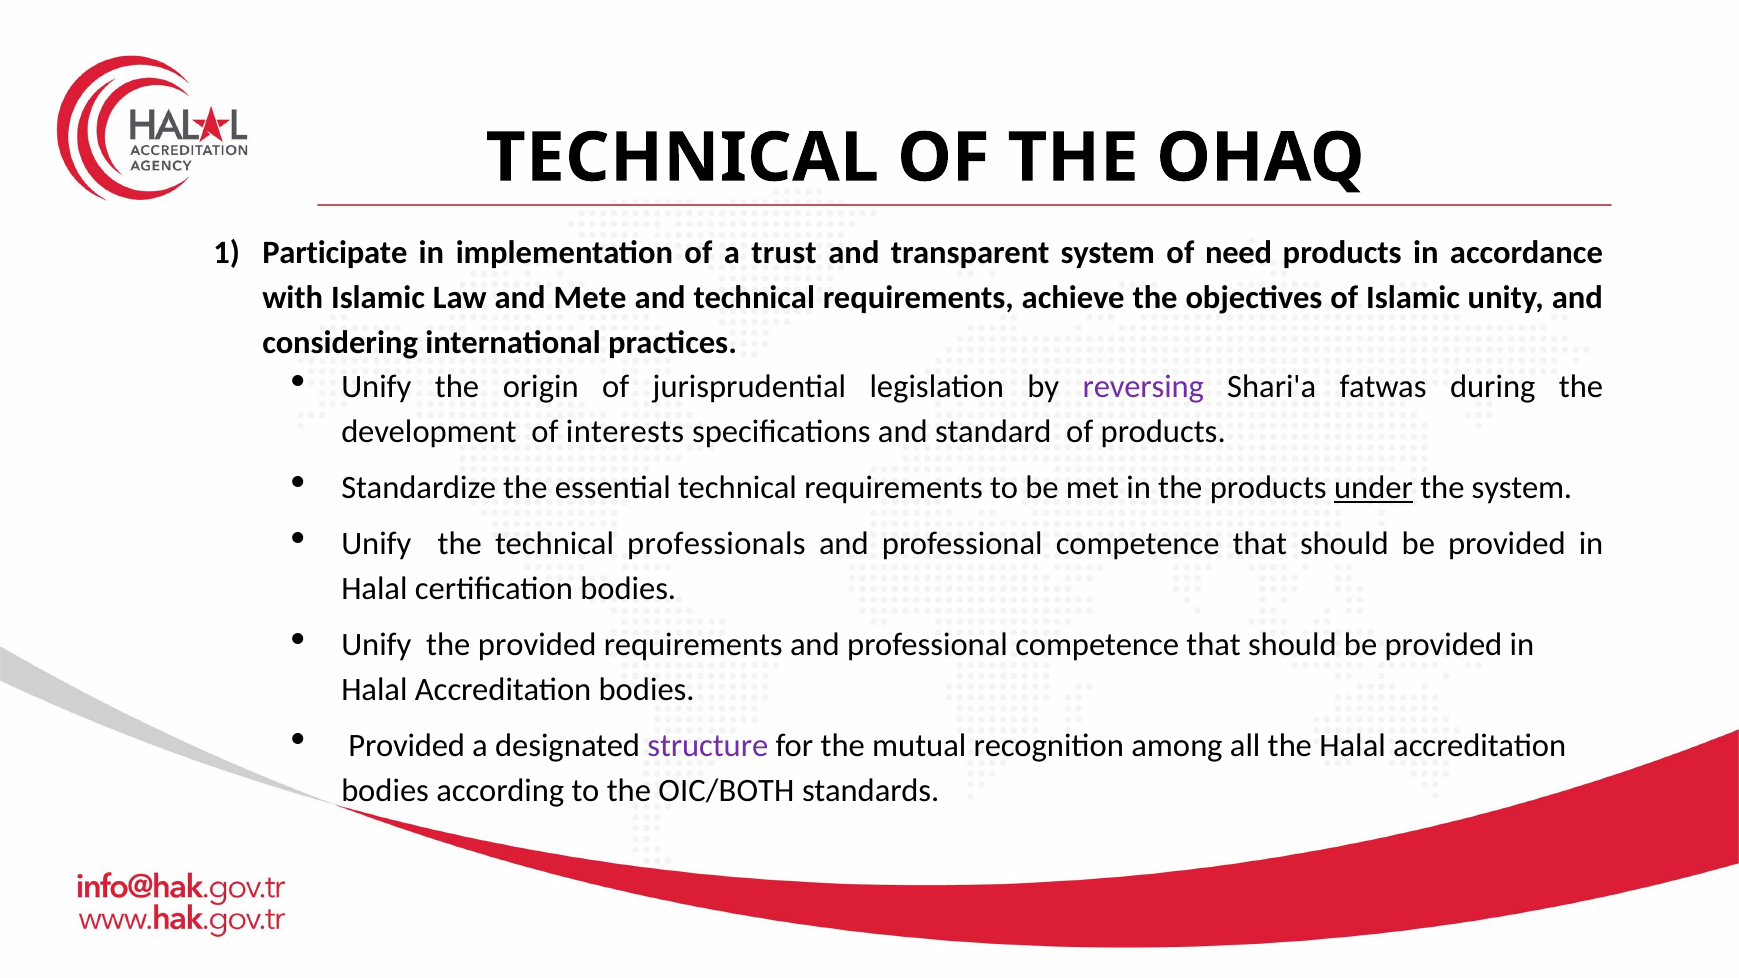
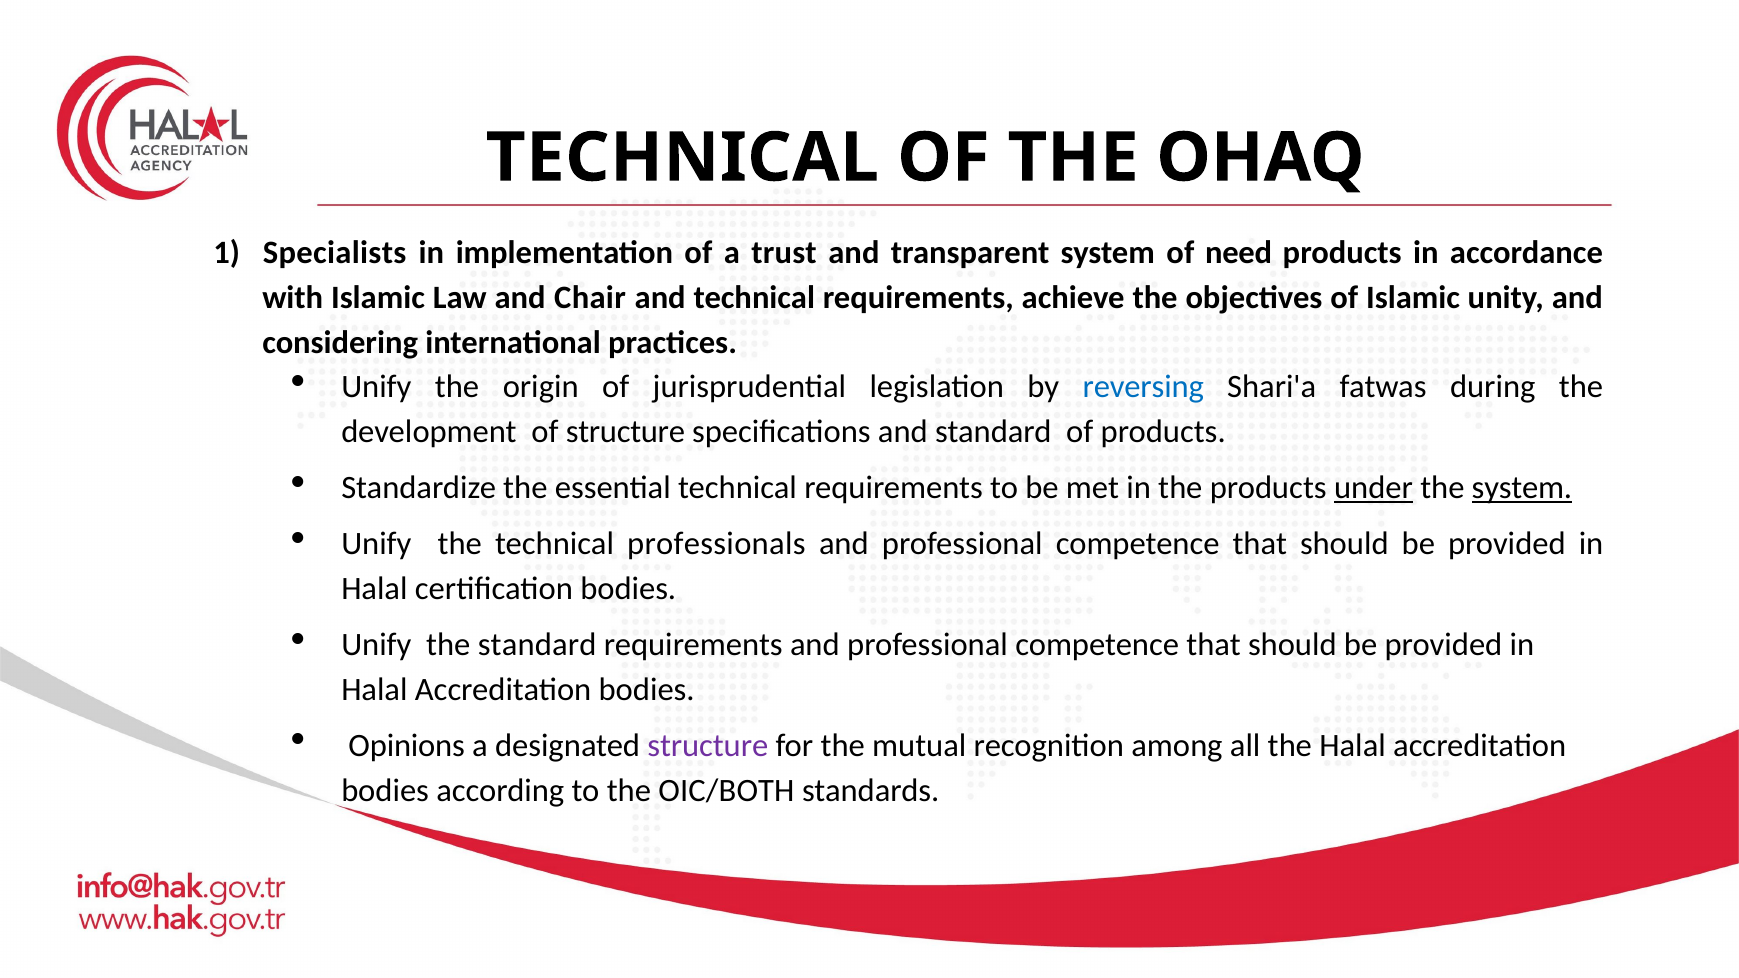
Participate: Participate -> Specialists (335, 252)
Mete: Mete -> Chair (590, 297)
reversing colour: purple -> blue (1143, 387)
of interests: interests -> structure (625, 432)
system underline: none -> present (1522, 488)
the provided: provided -> standard (537, 645)
Provided: Provided -> Opinions (407, 746)
